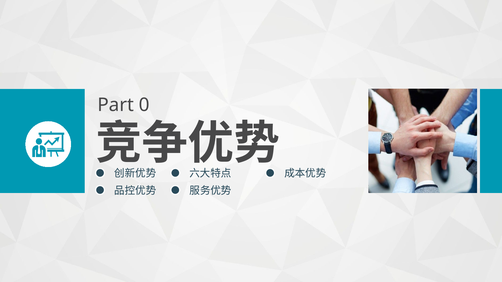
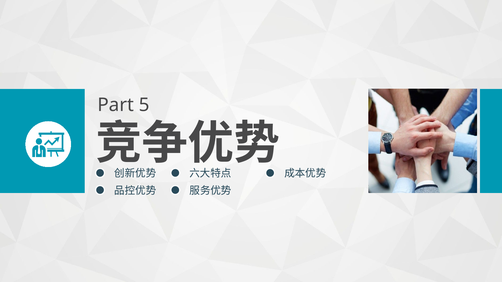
0: 0 -> 5 (144, 105)
